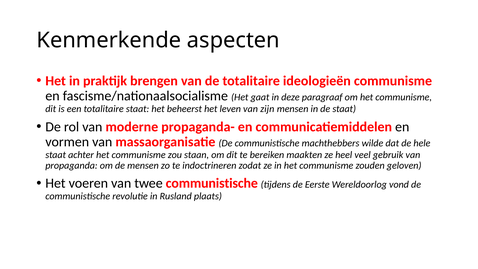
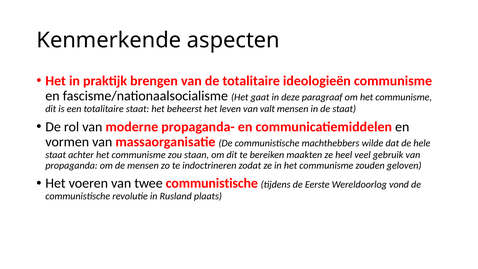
zijn: zijn -> valt (267, 109)
